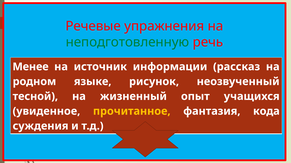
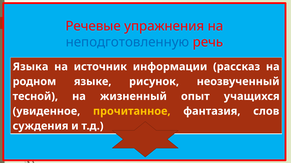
неподготовленную colour: green -> blue (127, 42)
Менее: Менее -> Языка (30, 67)
кода: кода -> слов (266, 112)
